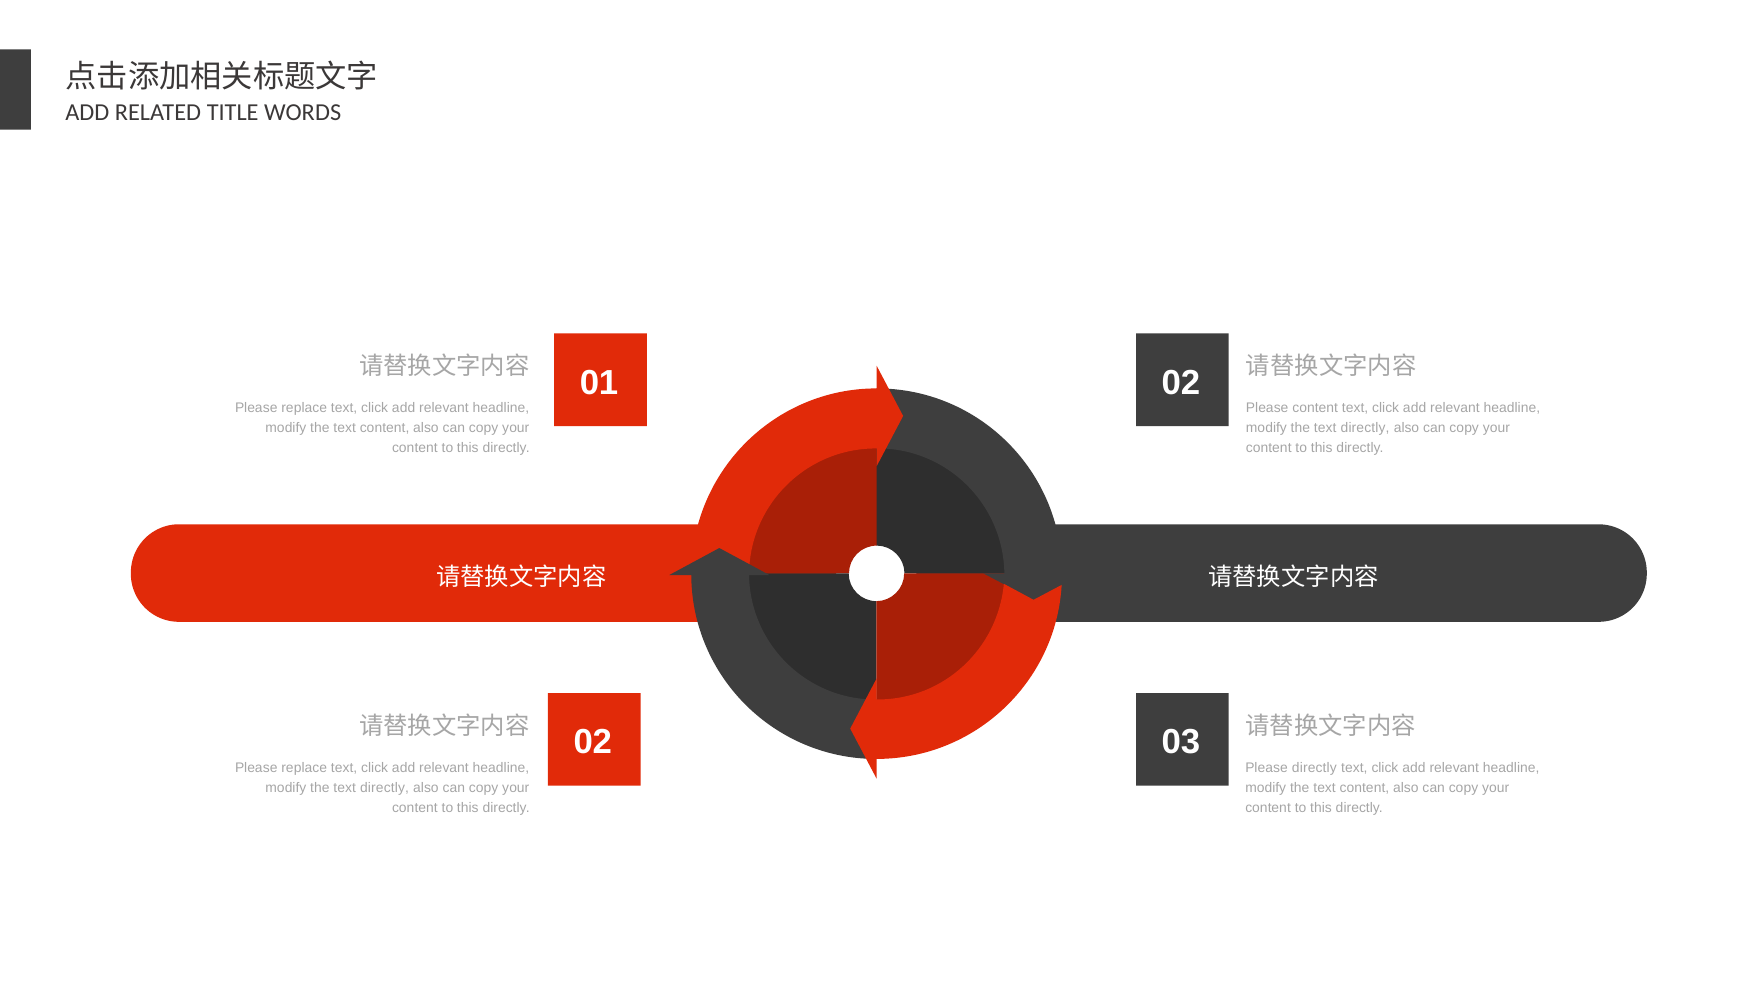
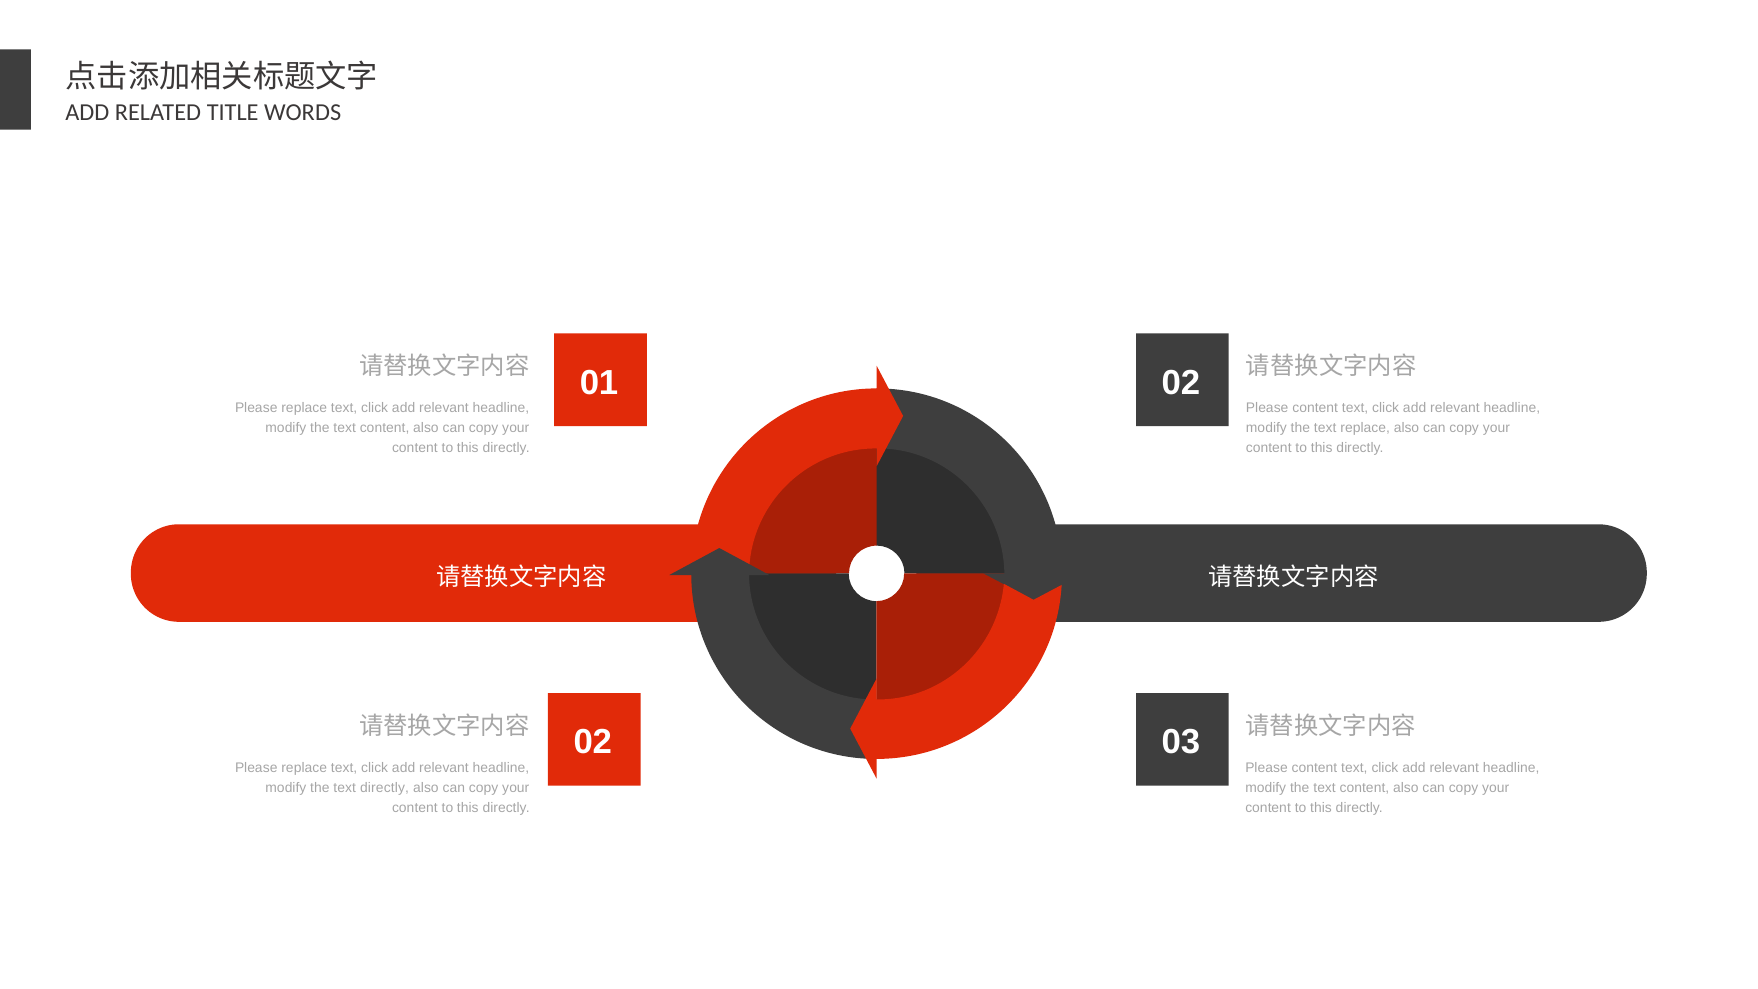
directly: directly -> replace (1365, 428)
directly: directly -> content (1314, 768)
